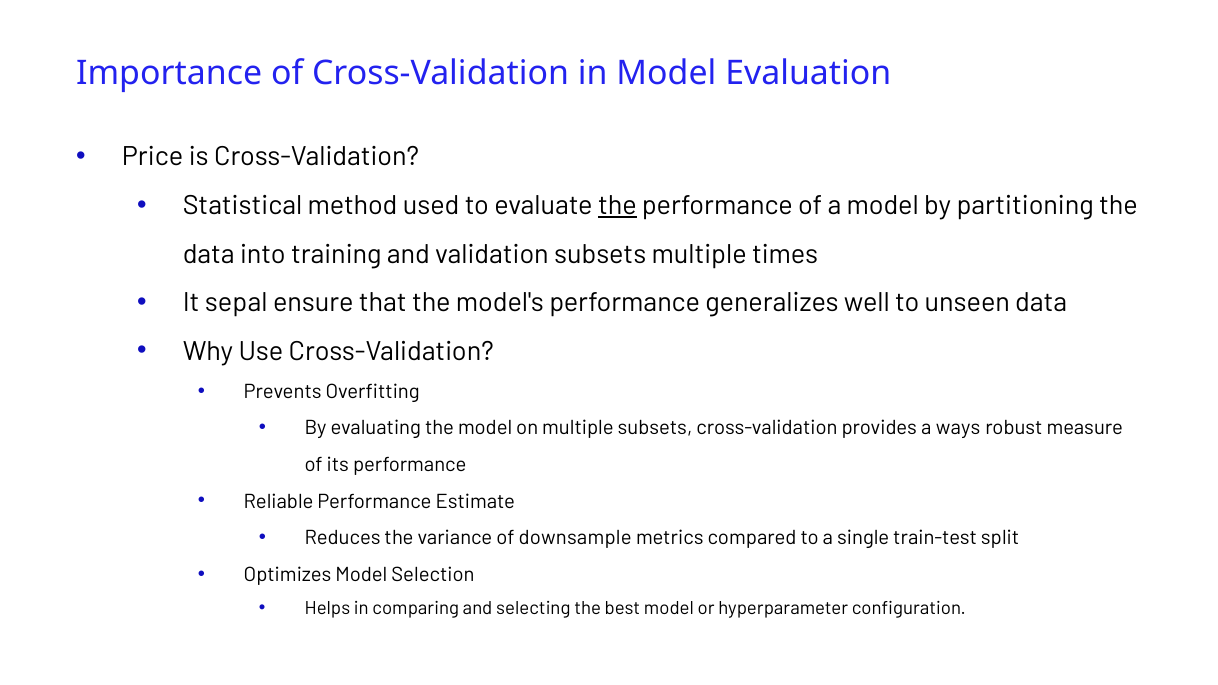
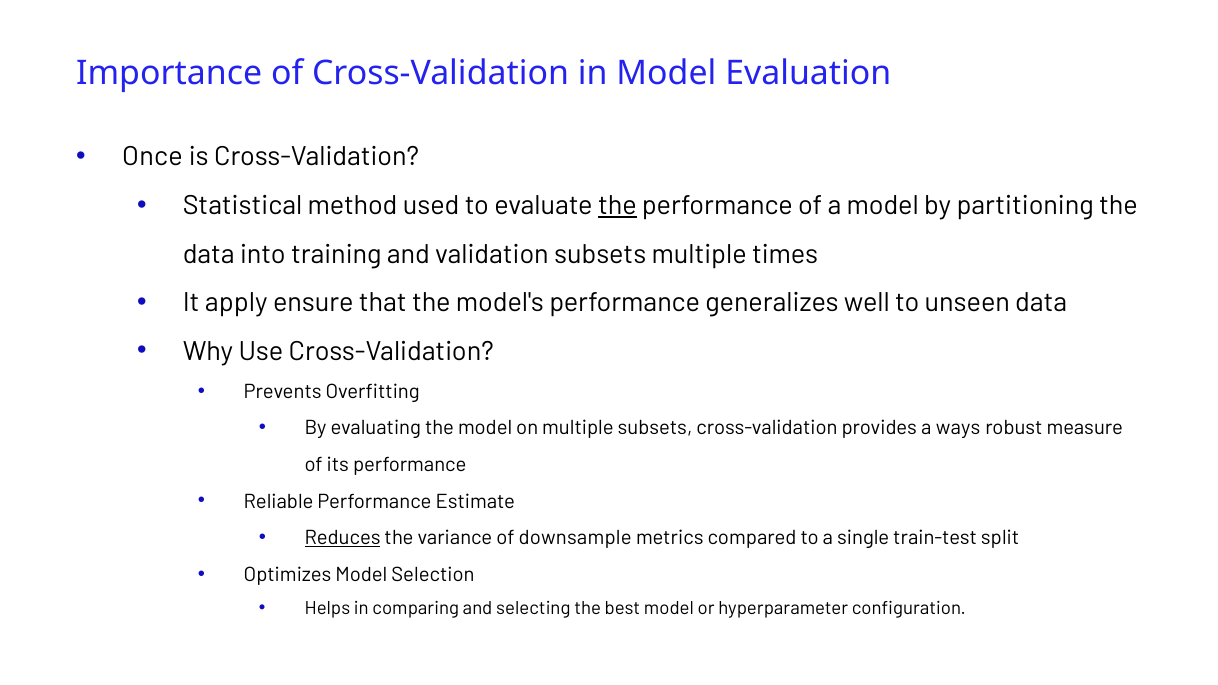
Price: Price -> Once (153, 157)
sepal: sepal -> apply (236, 303)
Reduces underline: none -> present (343, 538)
